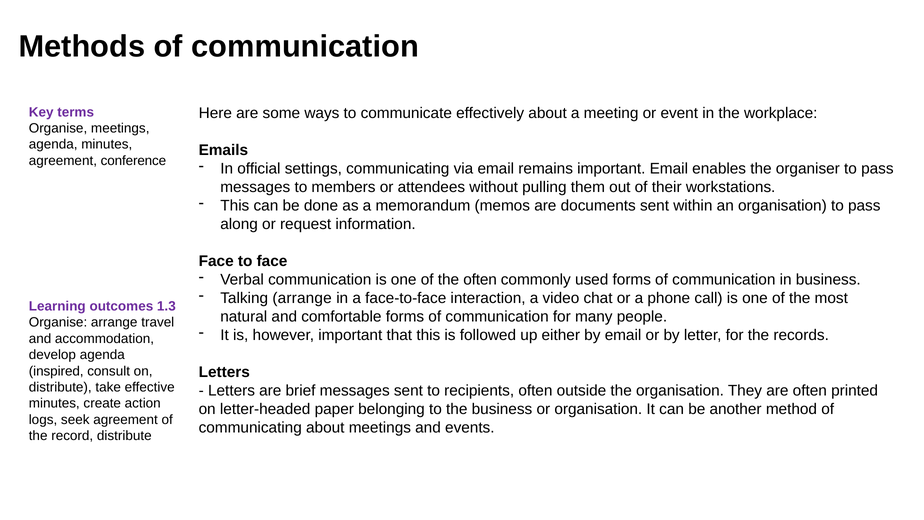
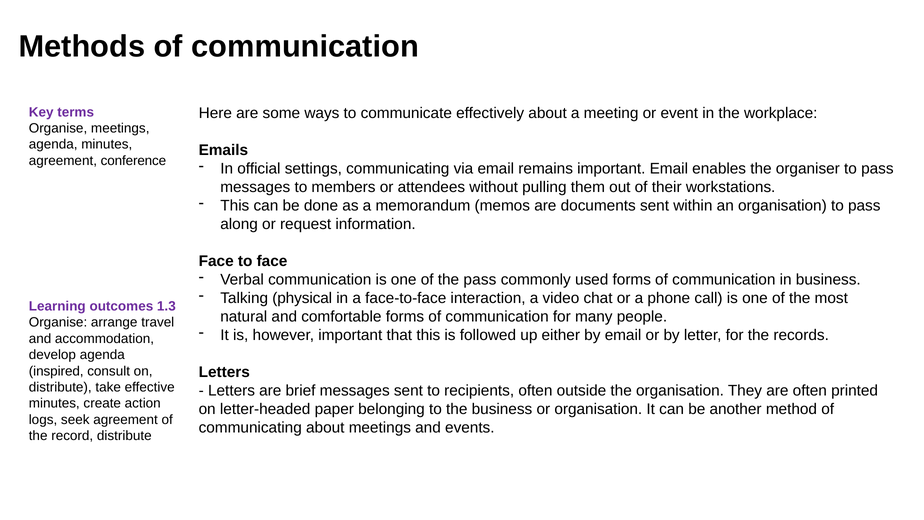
the often: often -> pass (480, 280)
Talking arrange: arrange -> physical (302, 298)
